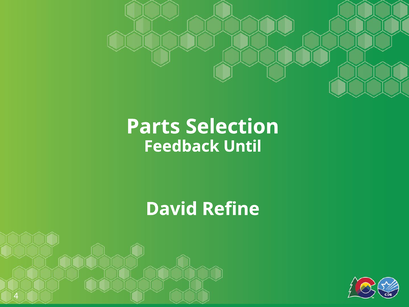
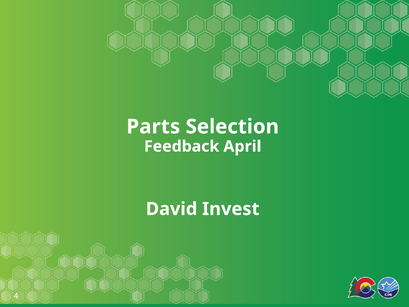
Until: Until -> April (242, 146)
Refine: Refine -> Invest (231, 209)
